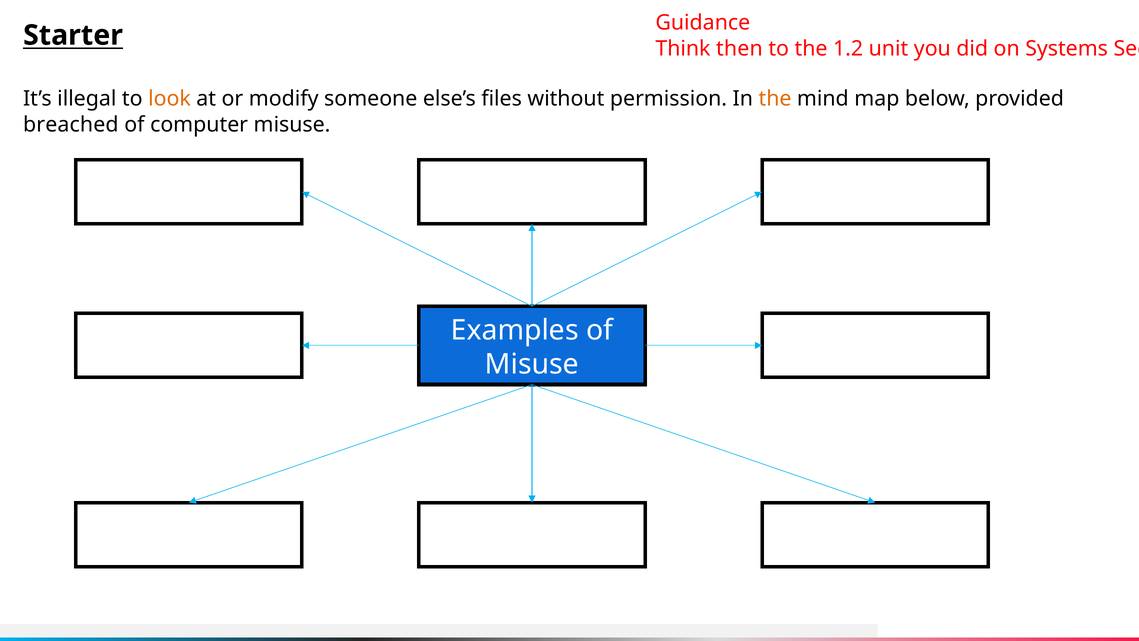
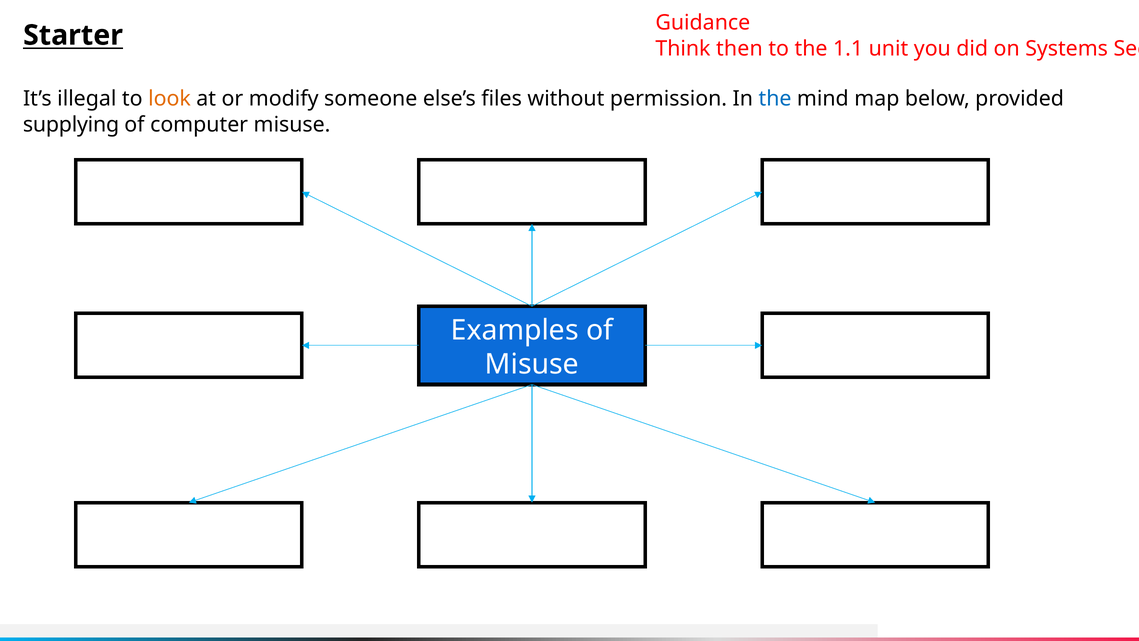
1.2: 1.2 -> 1.1 (848, 49)
the colour: orange -> blue (775, 99)
breached: breached -> supplying (71, 124)
